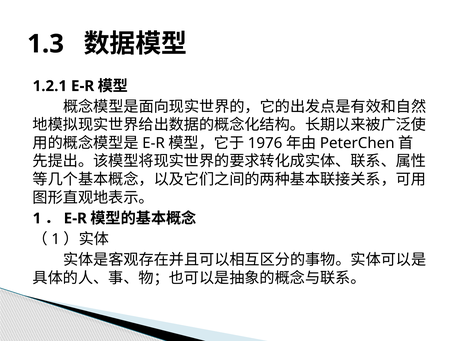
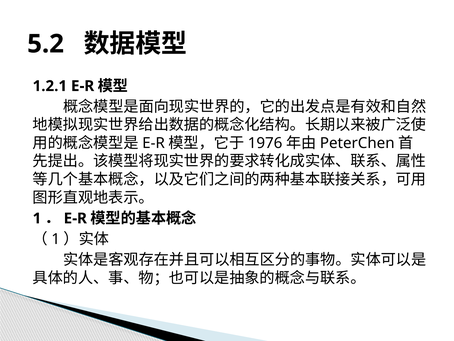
1.3: 1.3 -> 5.2 (46, 44)
